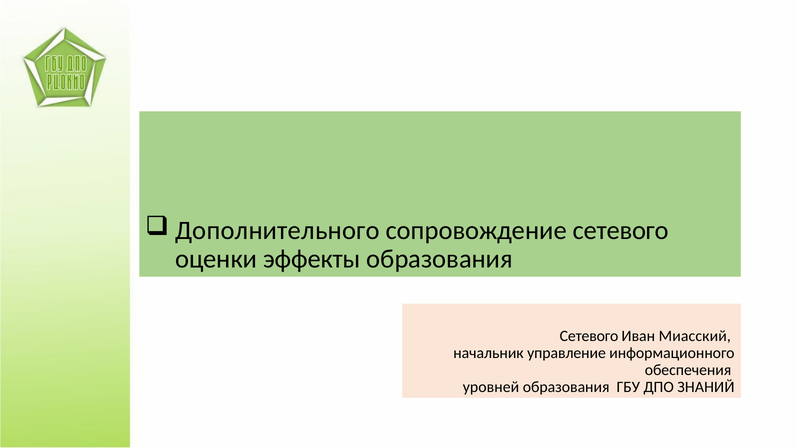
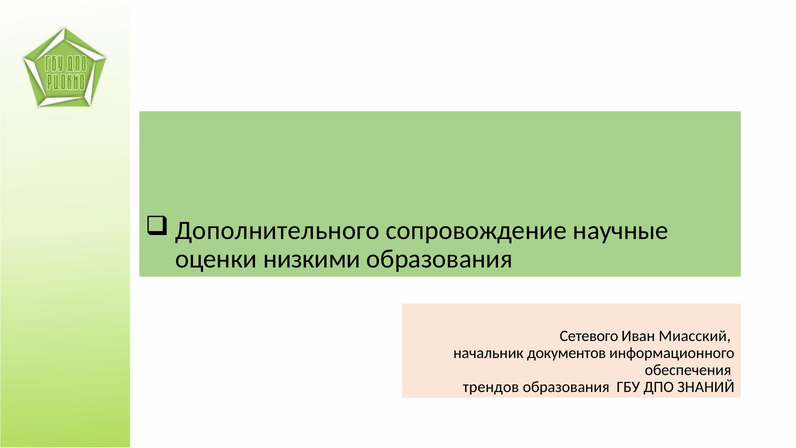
сопровождение сетевого: сетевого -> научные (621, 230)
эффекты: эффекты -> низкими (312, 259)
управление: управление -> документов (567, 353)
уровней: уровней -> трендов (491, 387)
